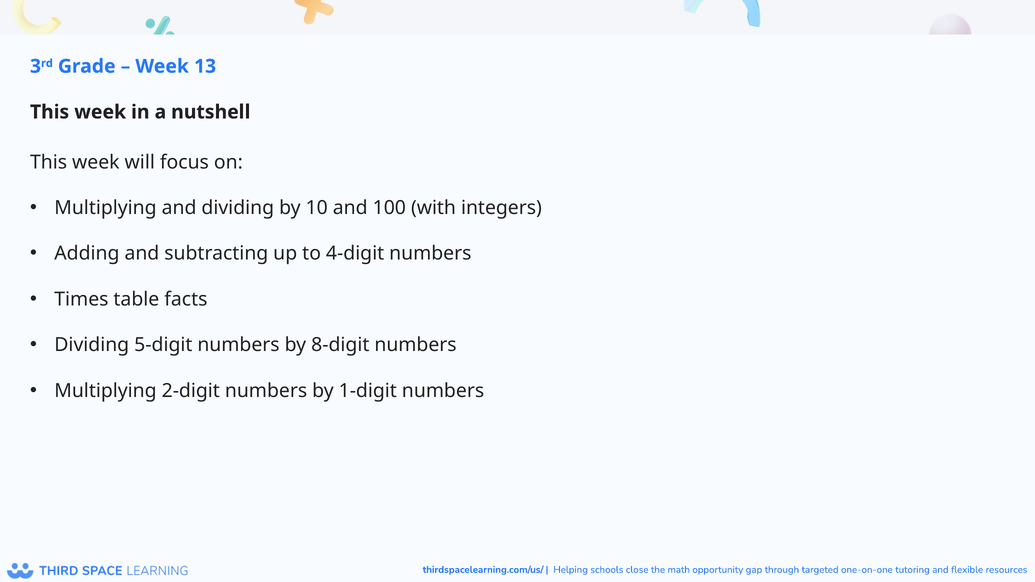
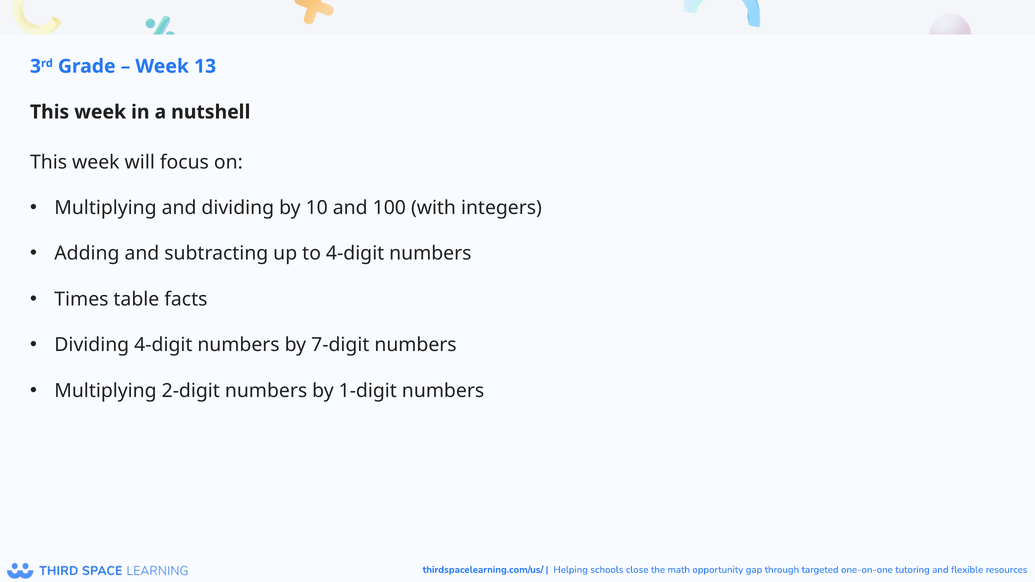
Dividing 5-digit: 5-digit -> 4-digit (163, 345)
8-digit: 8-digit -> 7-digit (340, 345)
